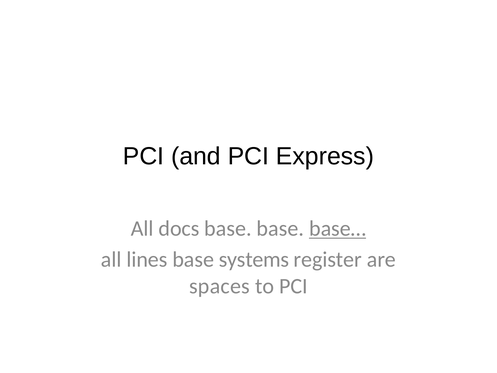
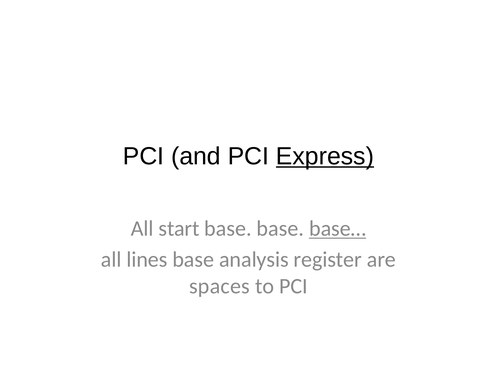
Express underline: none -> present (325, 156)
docs: docs -> start (179, 229)
systems: systems -> analysis (254, 259)
